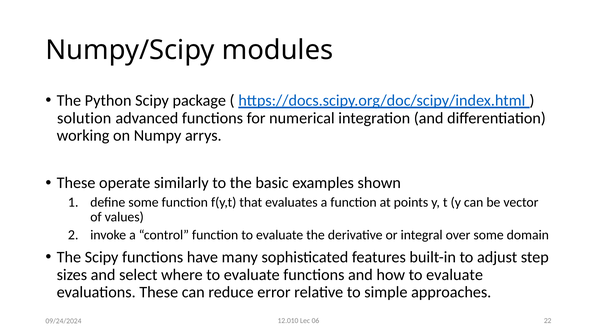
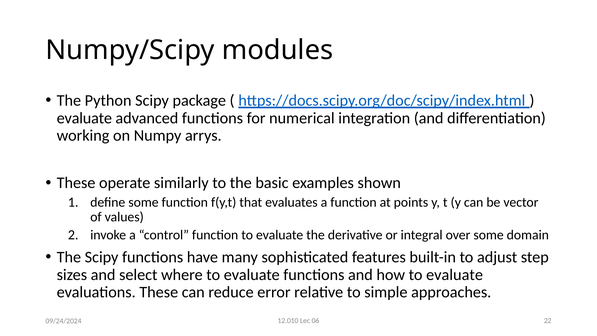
solution: solution -> evaluate (84, 118)
